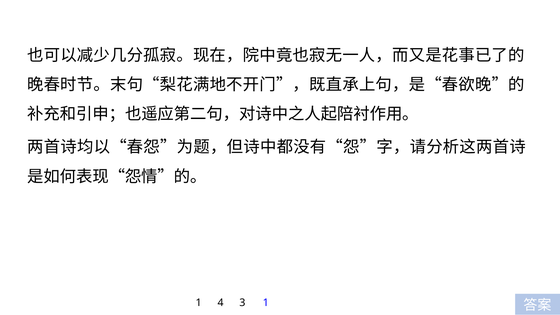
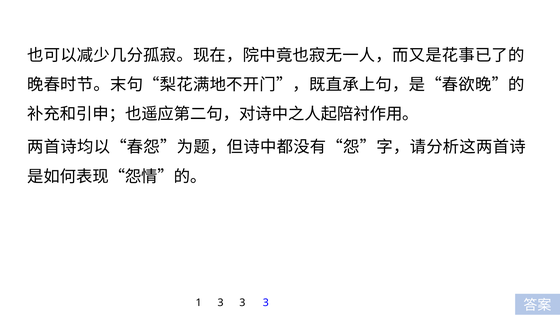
1 4: 4 -> 3 (221, 303)
1: 1 -> 3 (266, 303)
